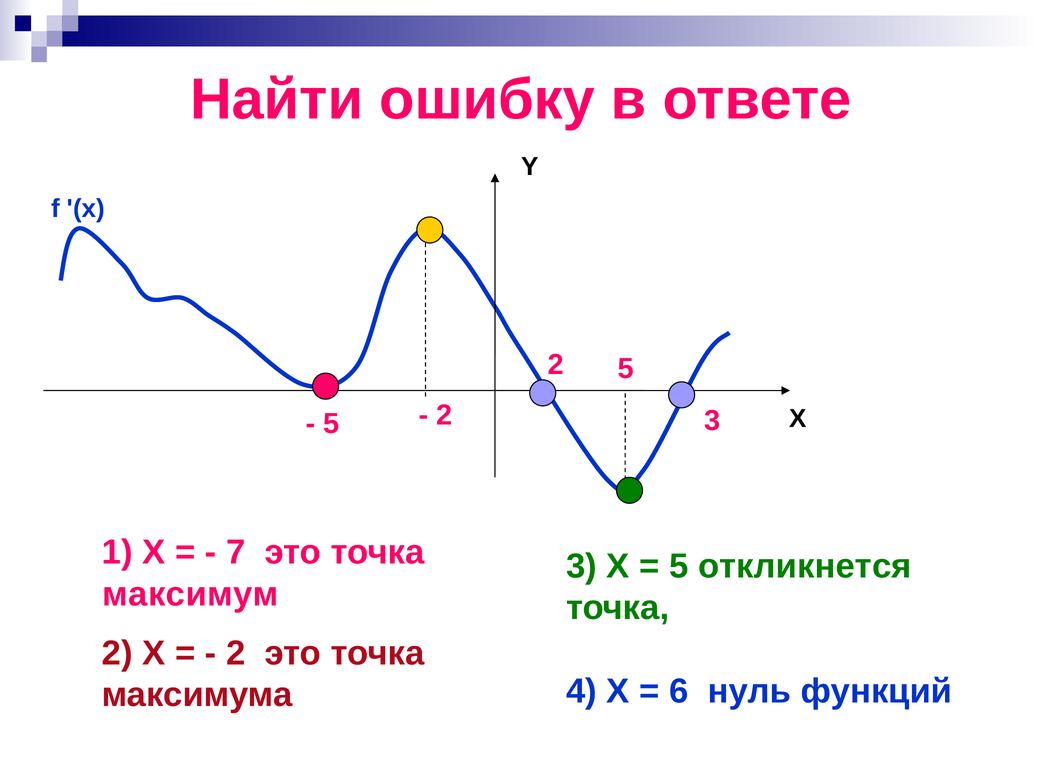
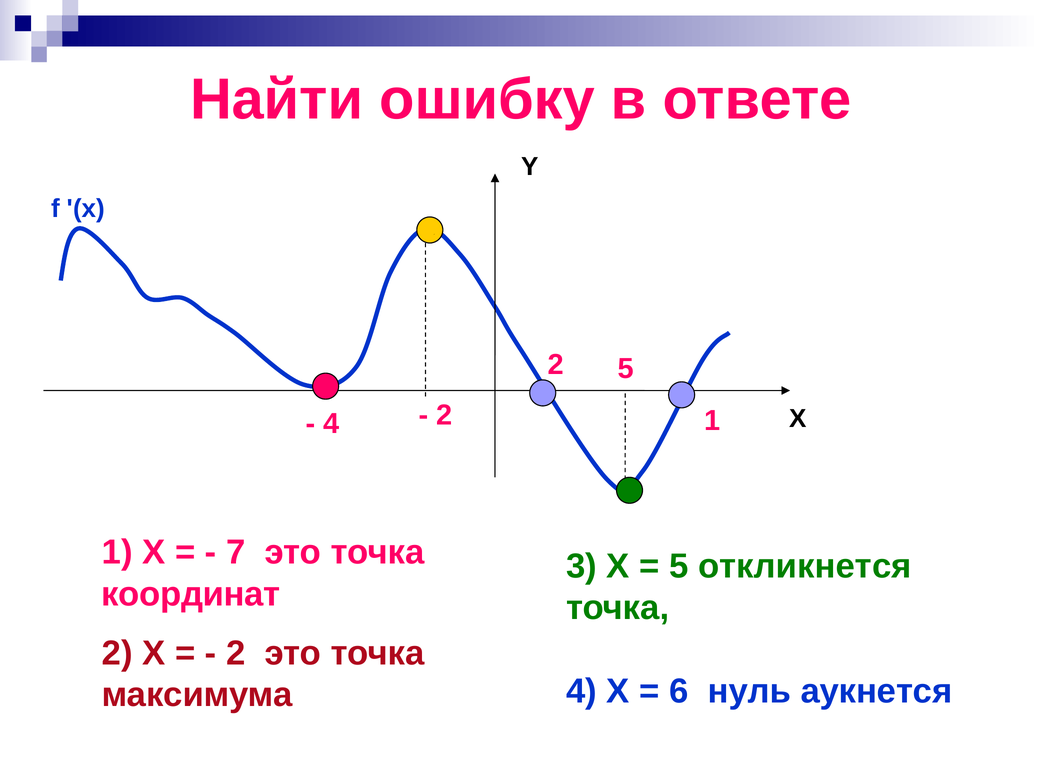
2 3: 3 -> 1 (713, 421)
5: 5 -> 4 (331, 424)
максимум: максимум -> координат (191, 595)
функций: функций -> аукнется (876, 692)
